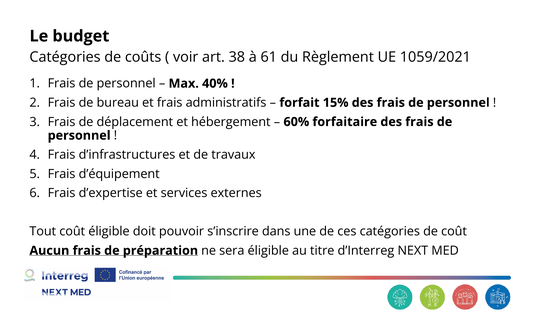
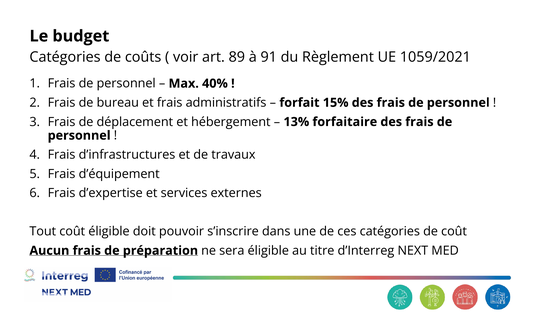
38: 38 -> 89 (237, 57)
61: 61 -> 91 (269, 57)
60%: 60% -> 13% (296, 122)
